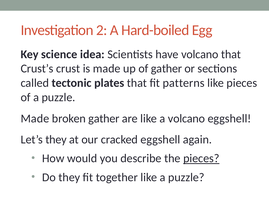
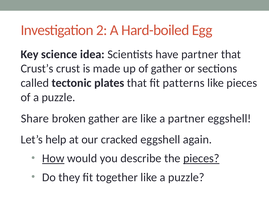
have volcano: volcano -> partner (200, 54)
Made: Made -> Share (35, 118)
a volcano: volcano -> partner (186, 118)
Let’s they: they -> help (56, 139)
How underline: none -> present (53, 158)
